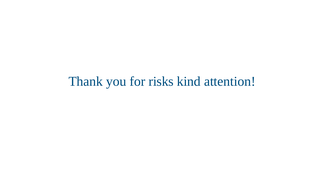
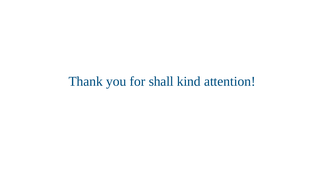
risks: risks -> shall (161, 81)
